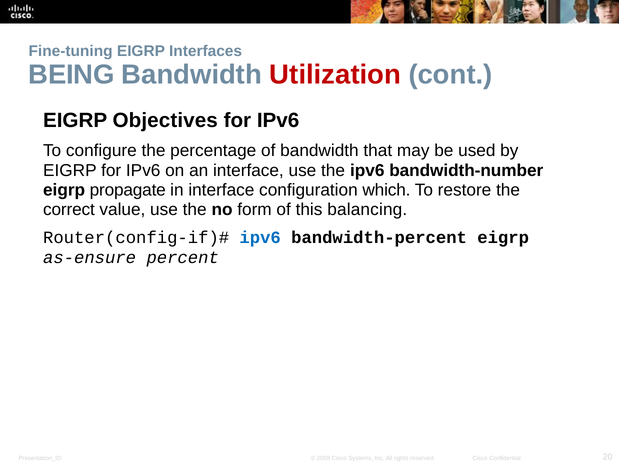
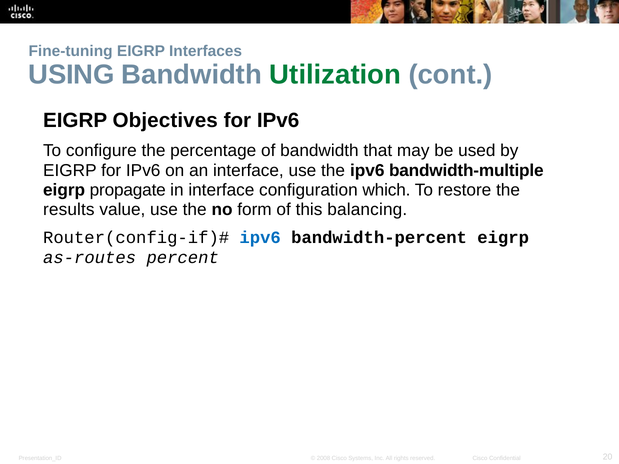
BEING: BEING -> USING (71, 74)
Utilization colour: red -> green (335, 74)
bandwidth-number: bandwidth-number -> bandwidth-multiple (466, 170)
correct: correct -> results (69, 210)
as-ensure: as-ensure -> as-routes (90, 258)
